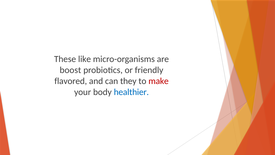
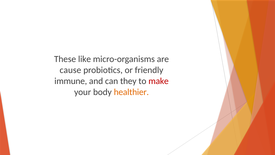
boost: boost -> cause (70, 70)
flavored: flavored -> immune (71, 81)
healthier colour: blue -> orange (131, 92)
